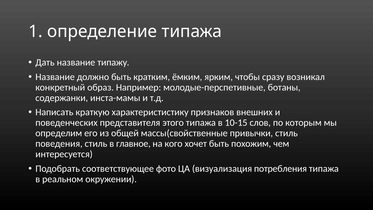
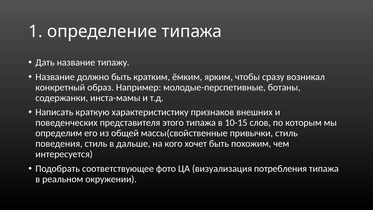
главное: главное -> дальше (133, 144)
